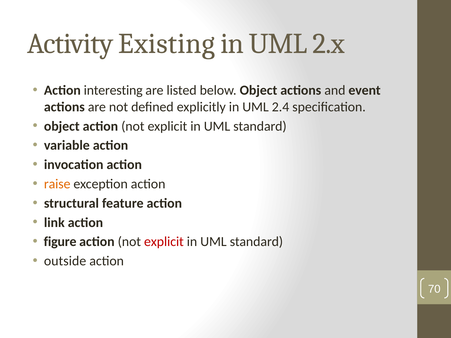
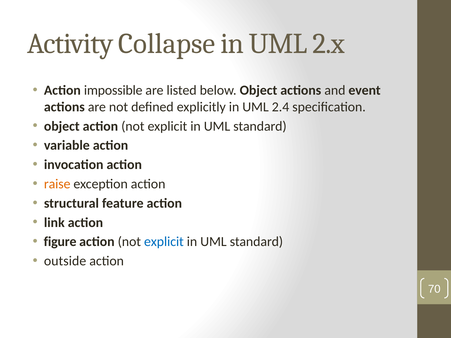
Existing: Existing -> Collapse (167, 44)
interesting: interesting -> impossible (113, 90)
explicit colour: red -> blue (164, 242)
